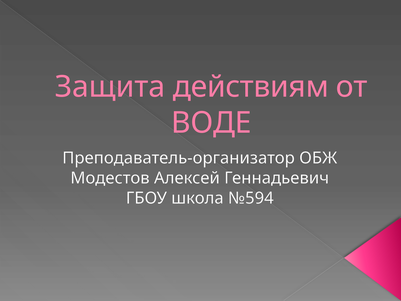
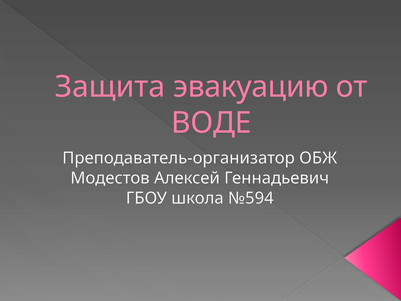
действиям: действиям -> эвакуацию (251, 87)
